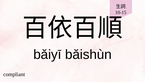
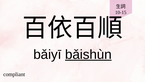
bǎishùn underline: none -> present (88, 54)
